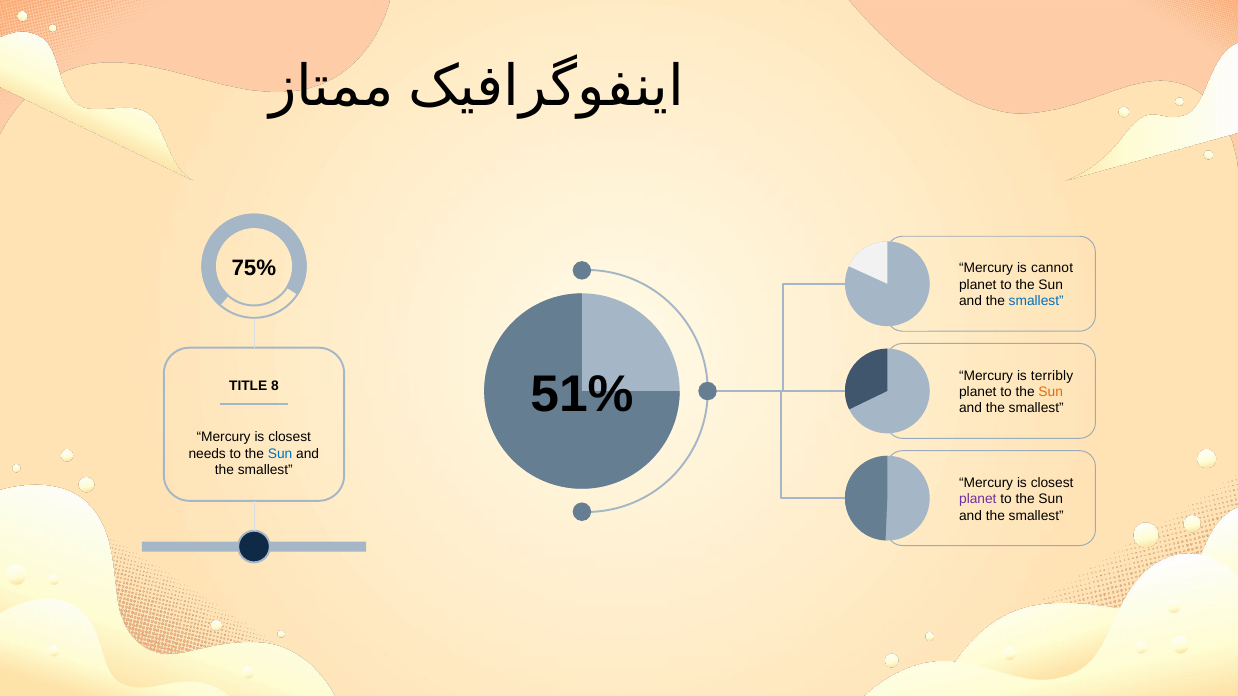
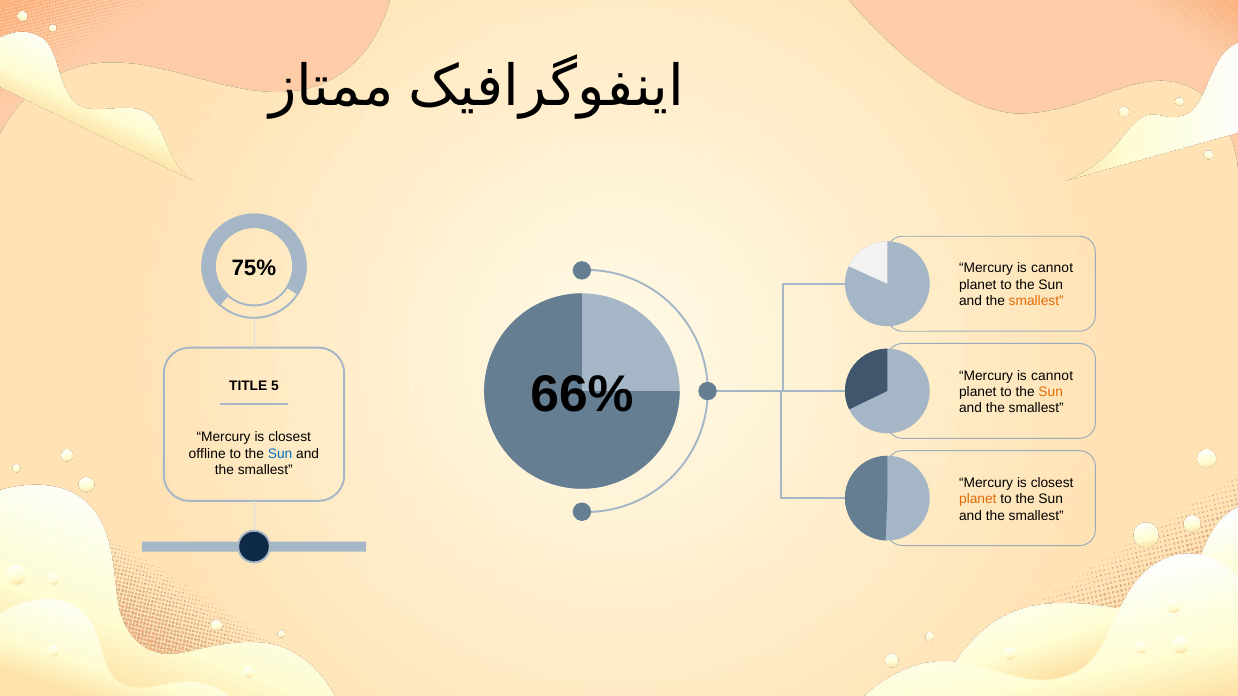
smallest colour: blue -> orange (1036, 301)
terribly: terribly -> cannot (1052, 376)
51%: 51% -> 66% (582, 395)
8: 8 -> 5 (275, 386)
needs: needs -> offline (207, 454)
planet colour: purple -> orange (978, 499)
